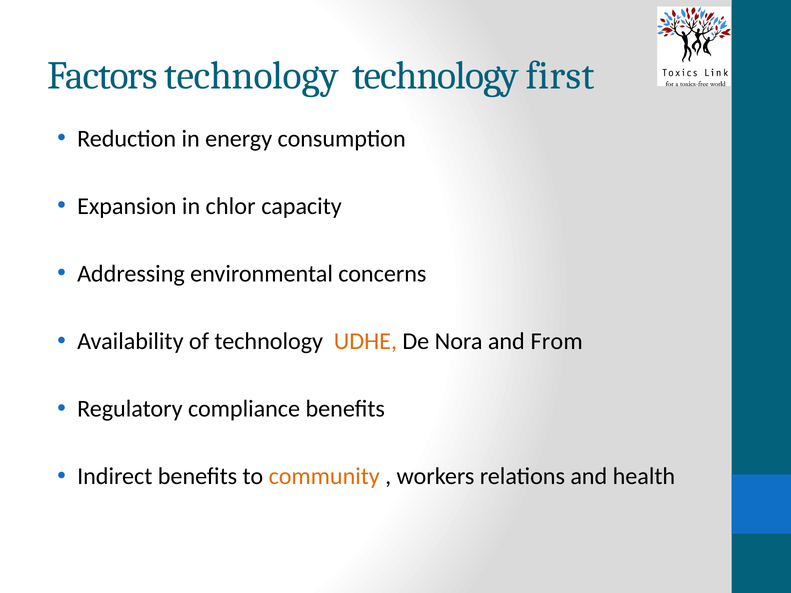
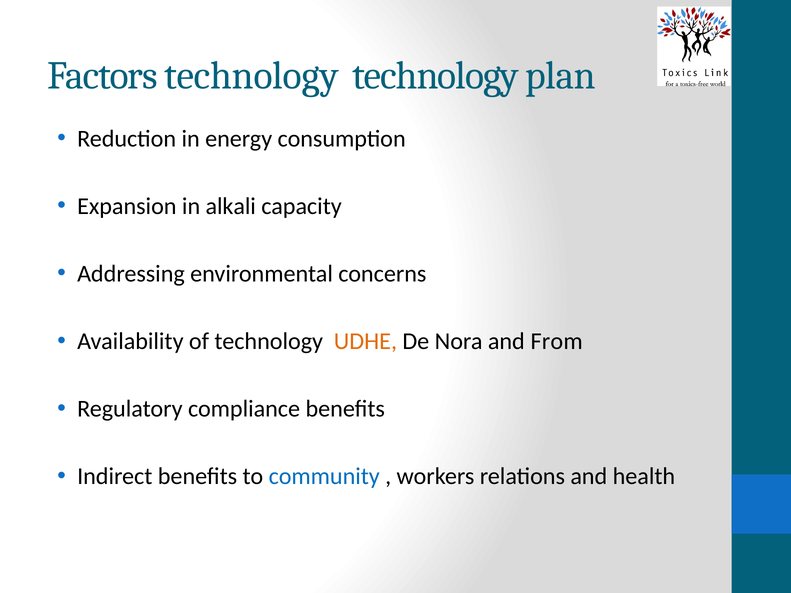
first: first -> plan (560, 76)
chlor: chlor -> alkali (231, 206)
community colour: orange -> blue (324, 477)
